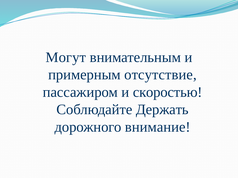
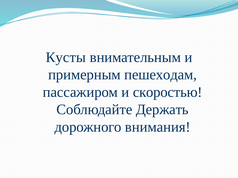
Могут: Могут -> Кусты (66, 57)
отсутствие: отсутствие -> пешеходам (161, 75)
внимание: внимание -> внимания (158, 127)
